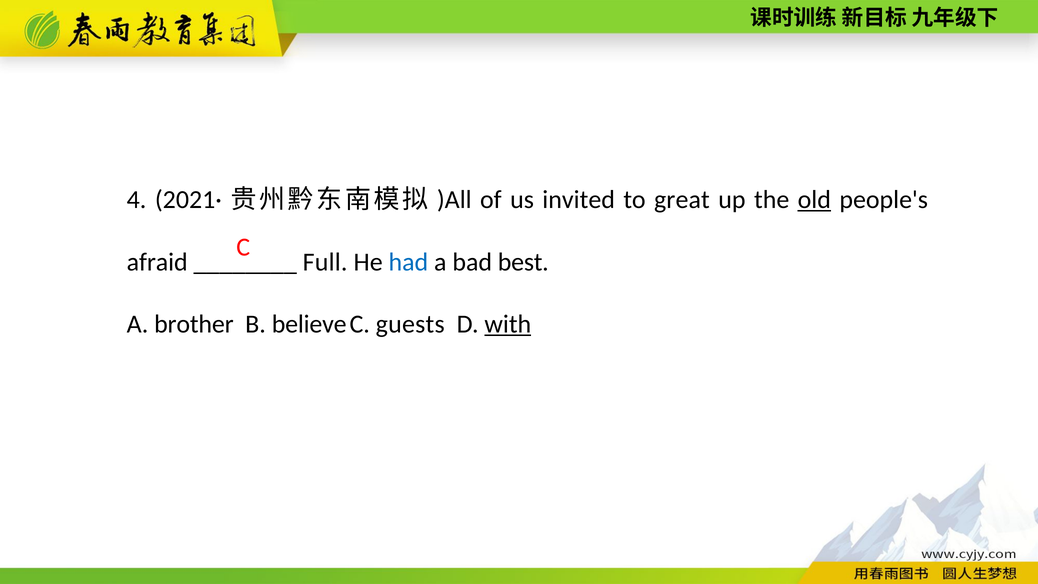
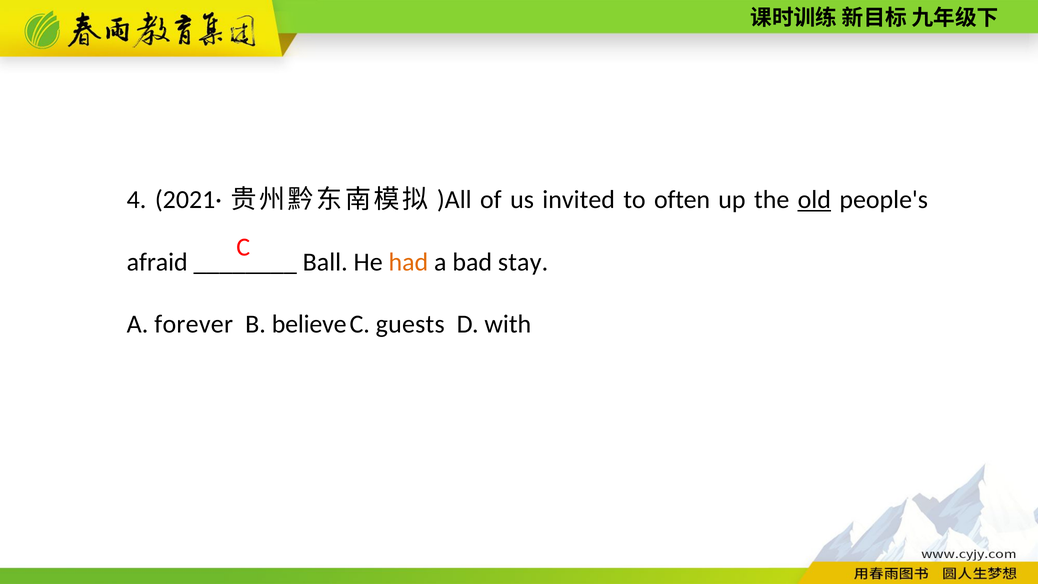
great: great -> often (682, 200)
Full: Full -> Ball (325, 262)
had colour: blue -> orange (408, 262)
best: best -> stay (523, 262)
brother: brother -> forever (194, 324)
with underline: present -> none (508, 324)
